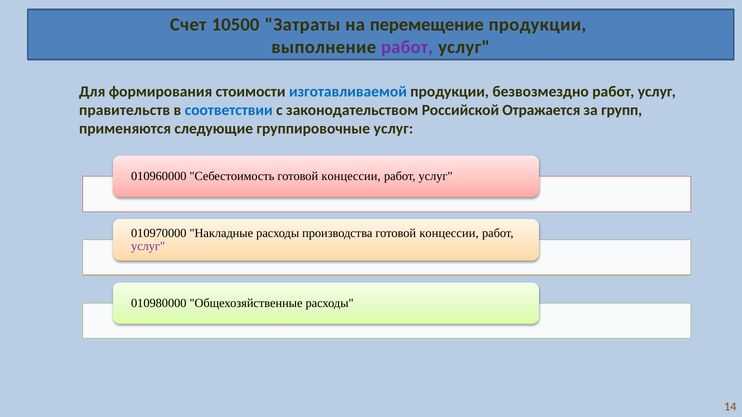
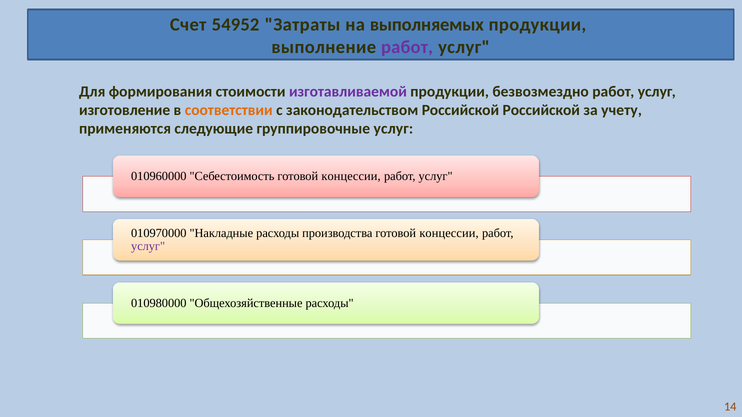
10500: 10500 -> 54952 (236, 25)
перемещение: перемещение -> выполняемых (427, 25)
изготавливаемой colour: blue -> purple (348, 92)
правительств: правительств -> изготовление (125, 110)
соответствии colour: blue -> orange (229, 110)
Российской Отражается: Отражается -> Российской (541, 110)
групп: групп -> учету (622, 110)
